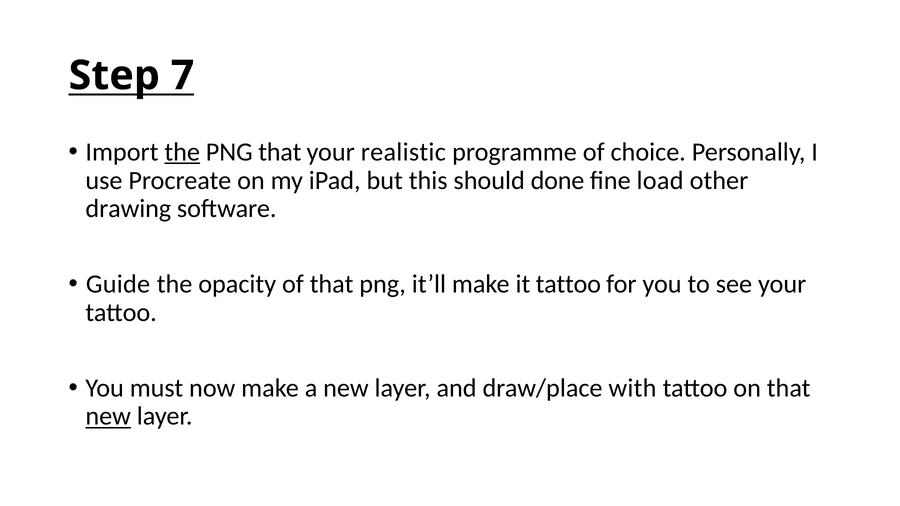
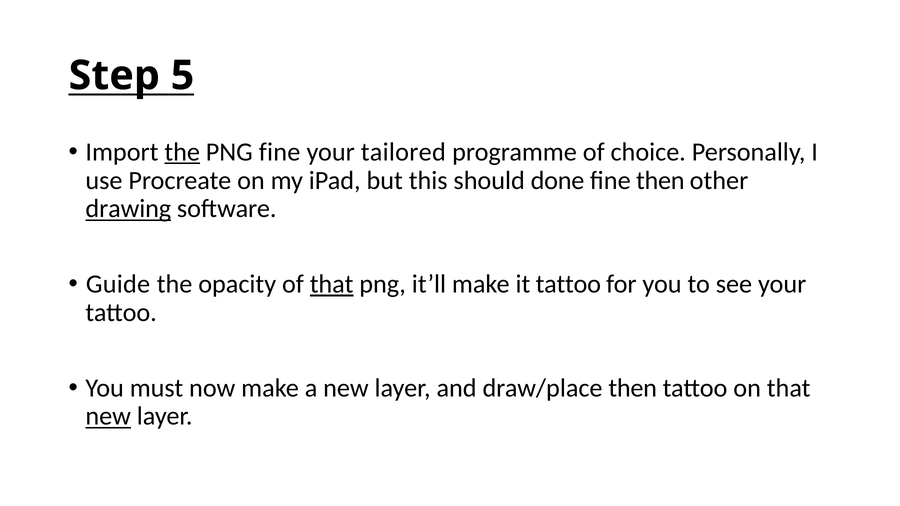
7: 7 -> 5 (182, 76)
PNG that: that -> fine (280, 152)
realistic: realistic -> tailored (403, 152)
fine load: load -> then (660, 181)
drawing underline: none -> present (128, 209)
that underline: none -> present (332, 284)
draw/place with: with -> then (633, 388)
